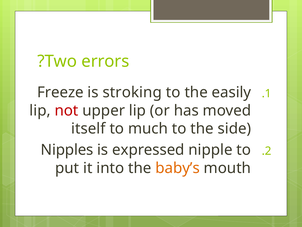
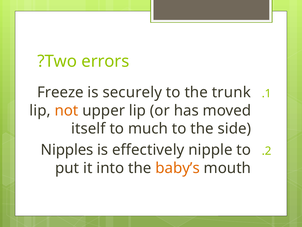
stroking: stroking -> securely (132, 92)
easily: easily -> trunk (231, 92)
not colour: red -> orange (66, 110)
expressed: expressed -> effectively (148, 150)
